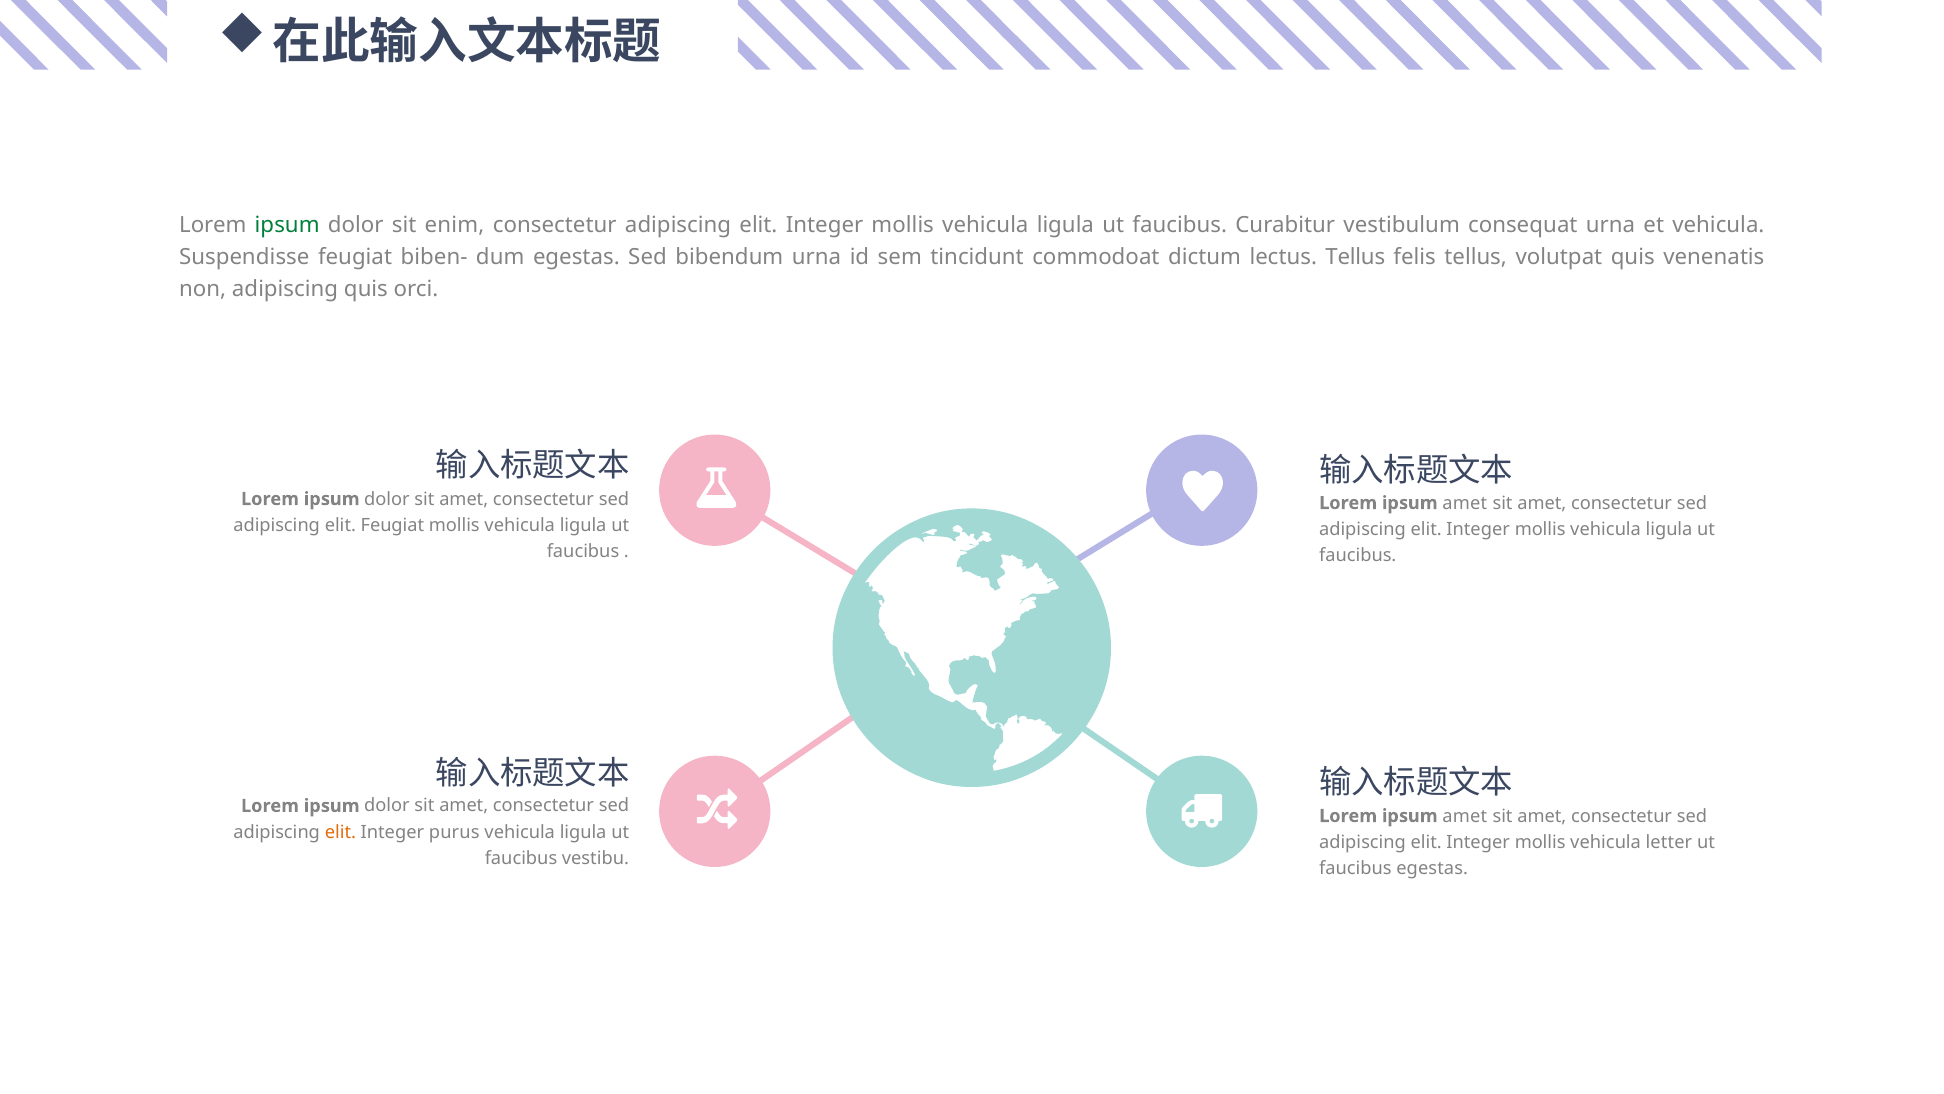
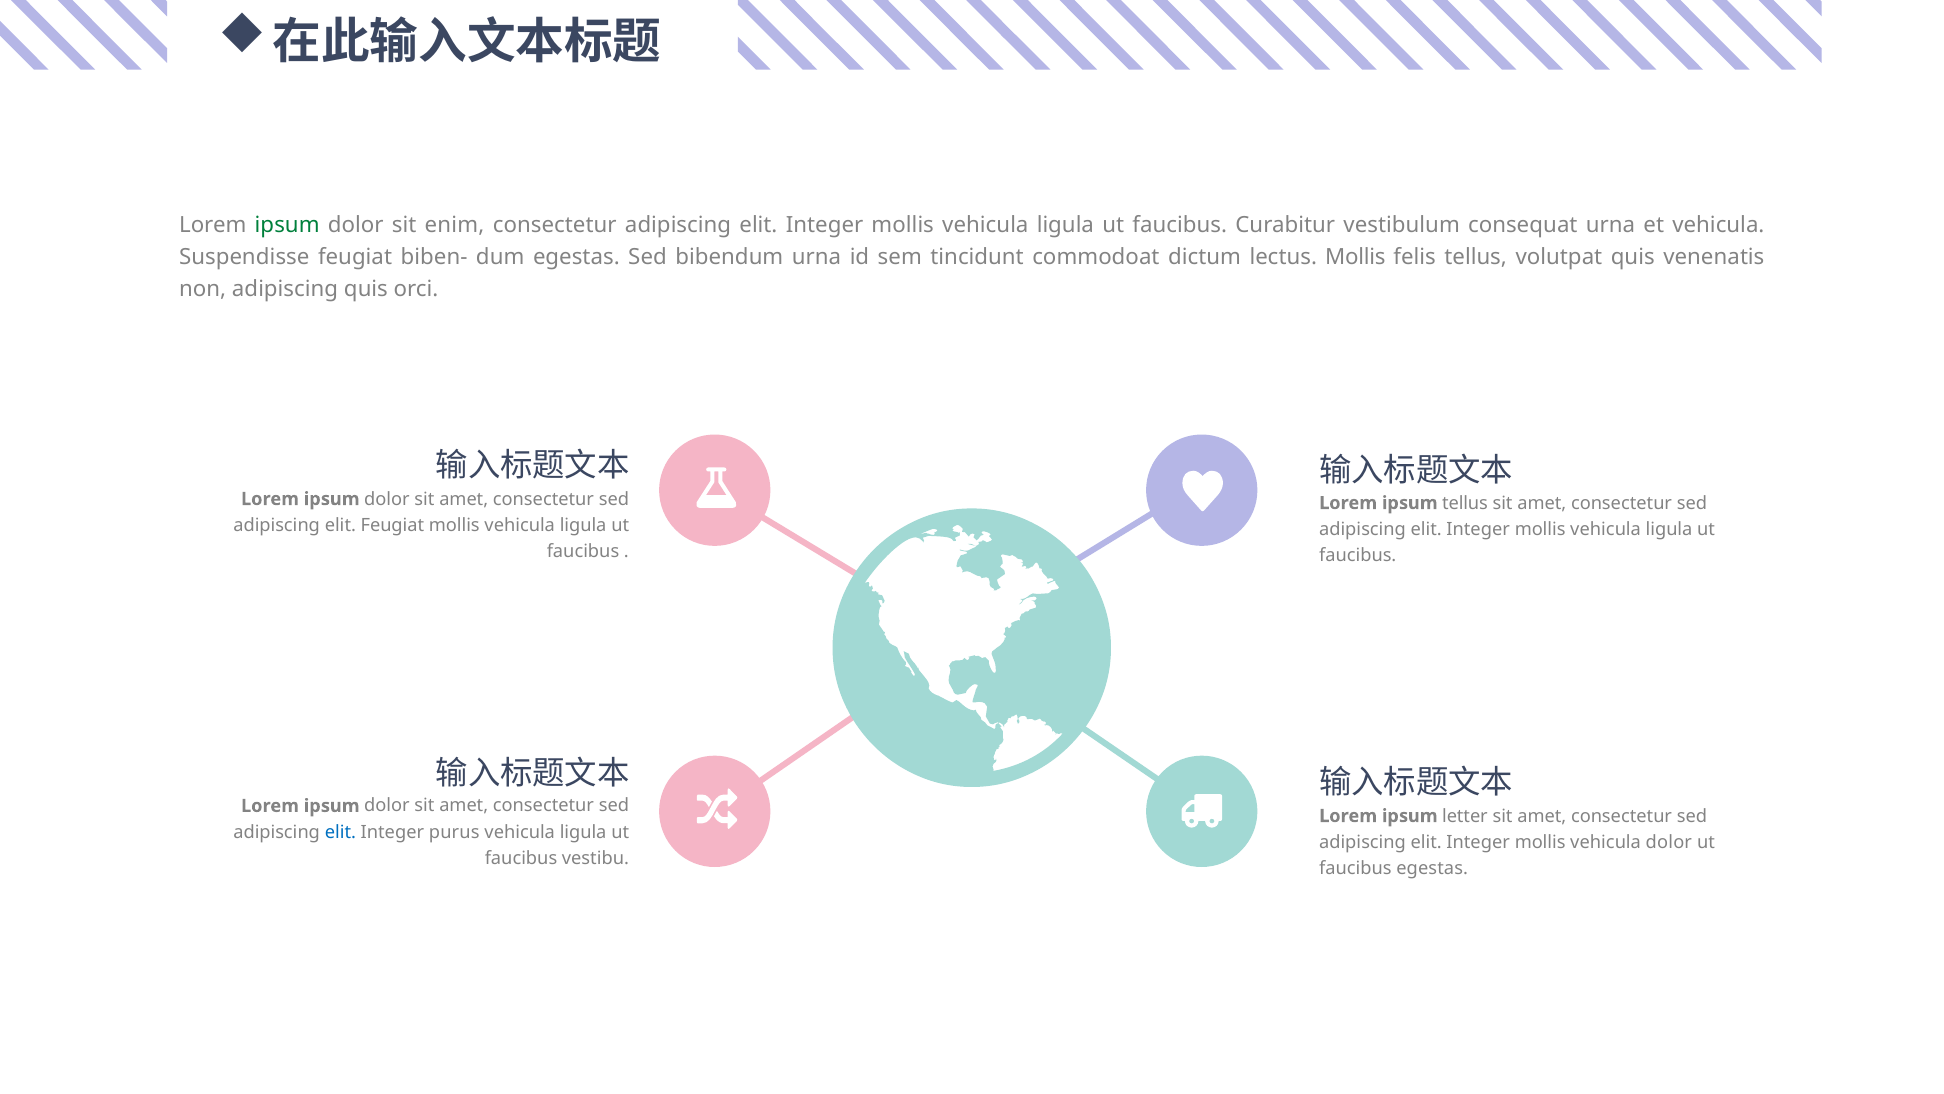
lectus Tellus: Tellus -> Mollis (1355, 257)
amet: amet -> tellus (1465, 503)
amet: amet -> letter (1465, 816)
elit colour: orange -> blue (340, 832)
vehicula letter: letter -> dolor (1669, 842)
